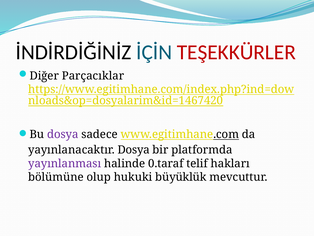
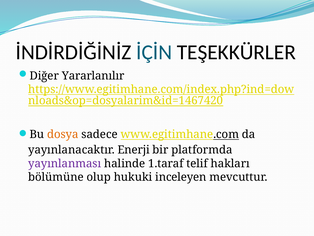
TEŞEKKÜRLER colour: red -> black (236, 52)
Parçacıklar: Parçacıklar -> Yararlanılır (93, 76)
dosya colour: purple -> orange (63, 134)
yayınlanacaktır Dosya: Dosya -> Enerji (134, 150)
0.taraf: 0.taraf -> 1.taraf (166, 163)
büyüklük: büyüklük -> inceleyen (181, 177)
